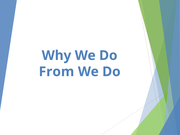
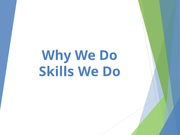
From: From -> Skills (56, 72)
